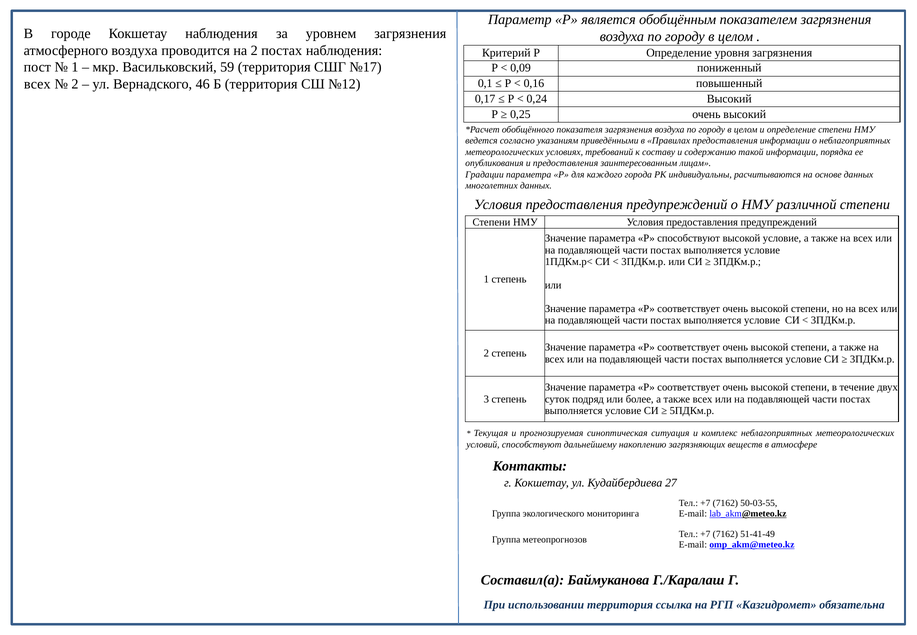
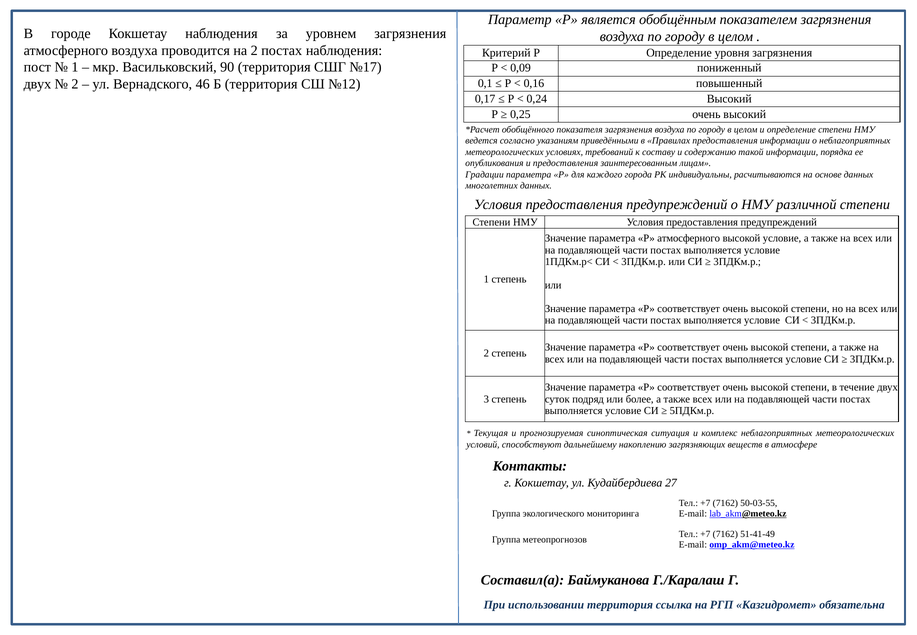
59: 59 -> 90 (227, 67)
всех: всех -> двух (37, 84)
Р способствуют: способствуют -> атмосферного (689, 238)
